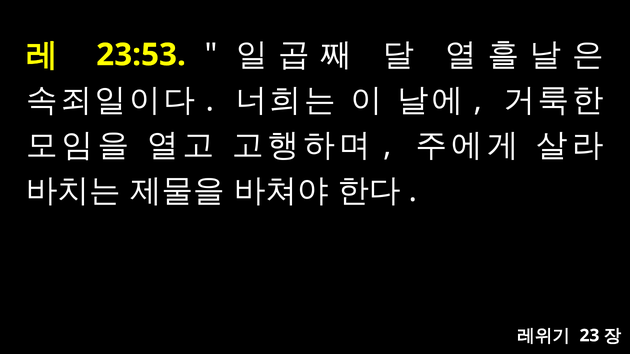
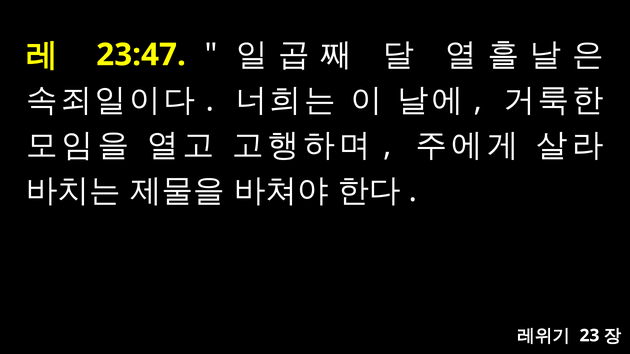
23:53: 23:53 -> 23:47 (141, 55)
